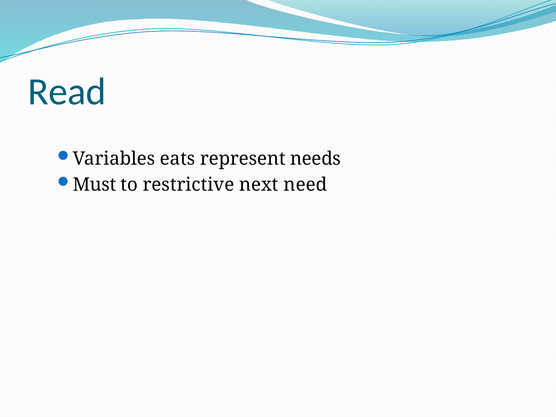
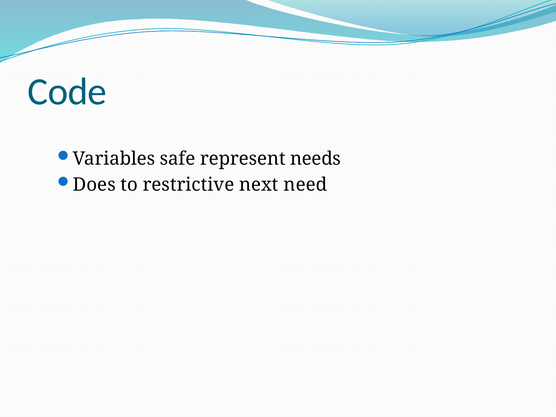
Read: Read -> Code (67, 92)
eats: eats -> safe (178, 159)
Must: Must -> Does (94, 185)
